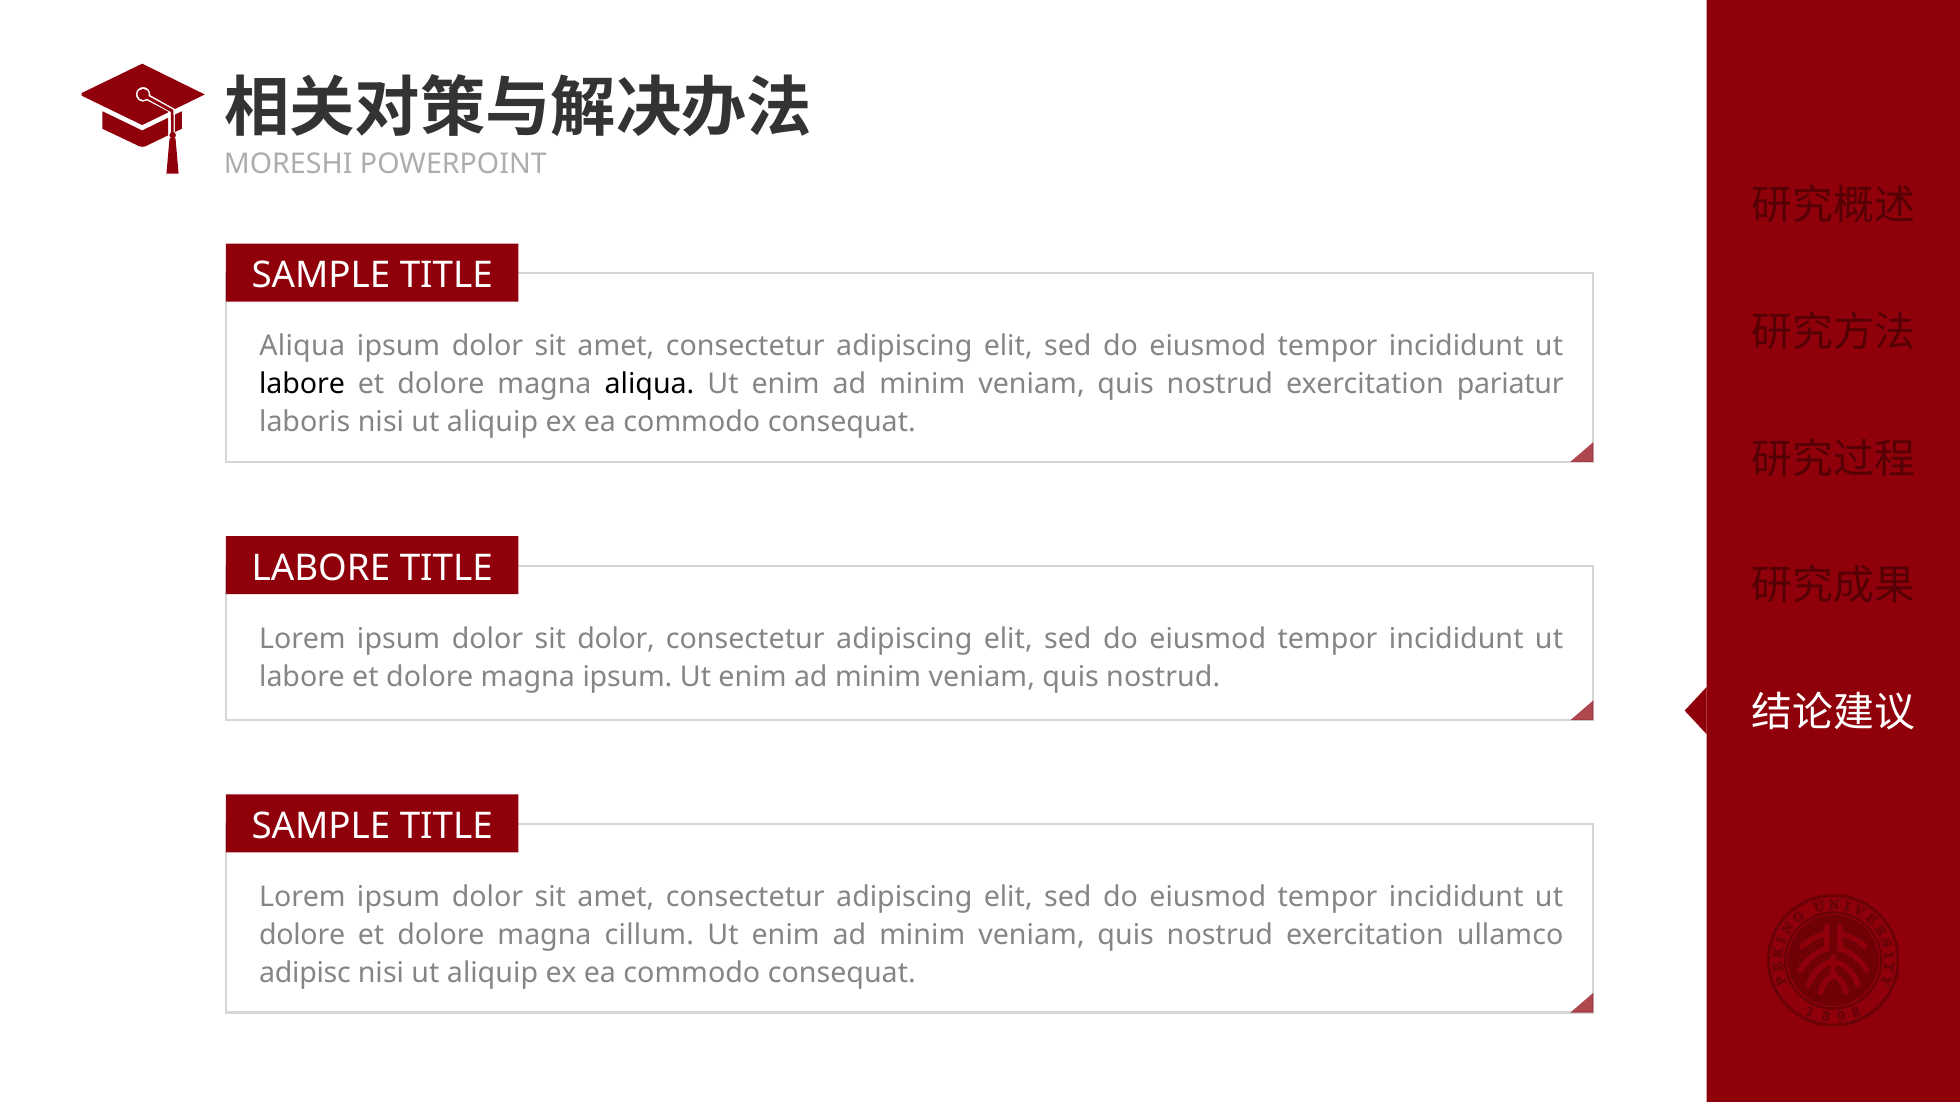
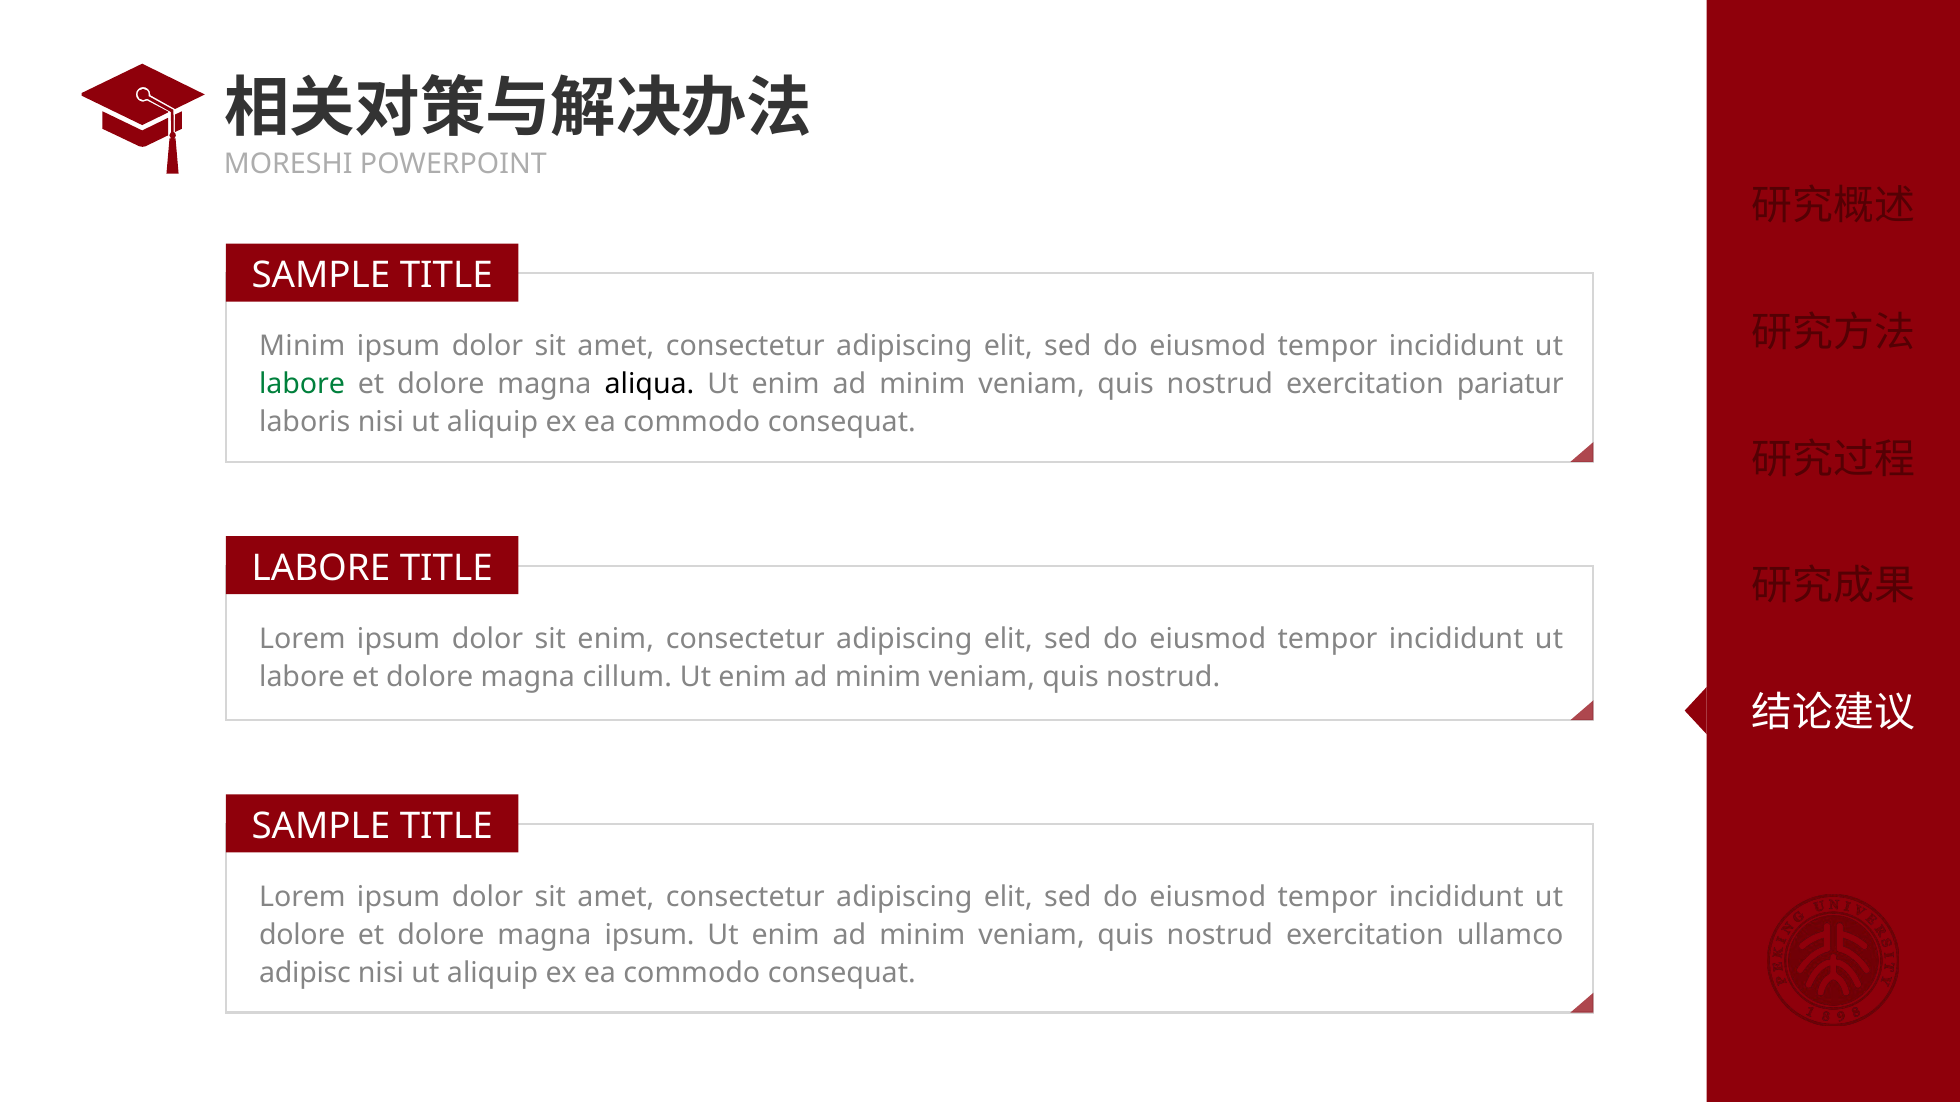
Aliqua: Aliqua -> Minim (302, 347)
labore colour: black -> green (302, 384)
sit dolor: dolor -> enim (616, 639)
magna ipsum: ipsum -> cillum (627, 677)
magna cillum: cillum -> ipsum (650, 935)
